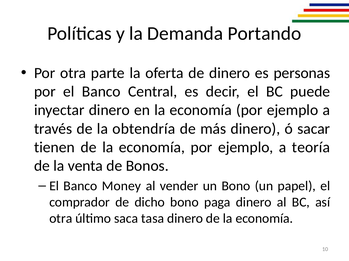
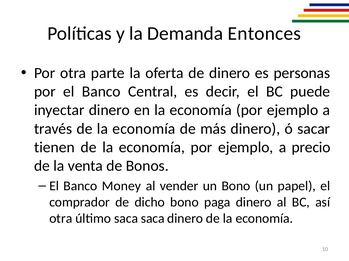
Portando: Portando -> Entonces (264, 34)
través de la obtendría: obtendría -> economía (144, 129)
teoría: teoría -> precio (311, 148)
saca tasa: tasa -> saca (153, 219)
